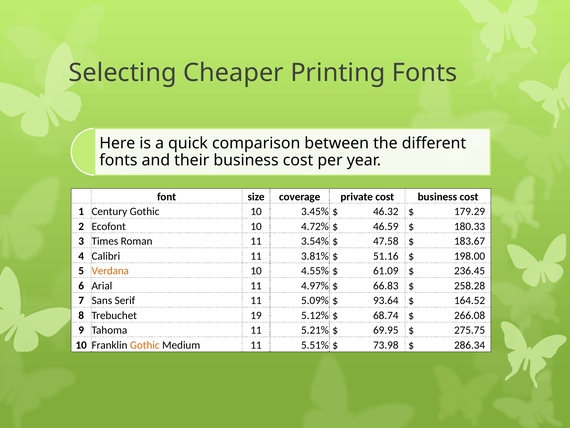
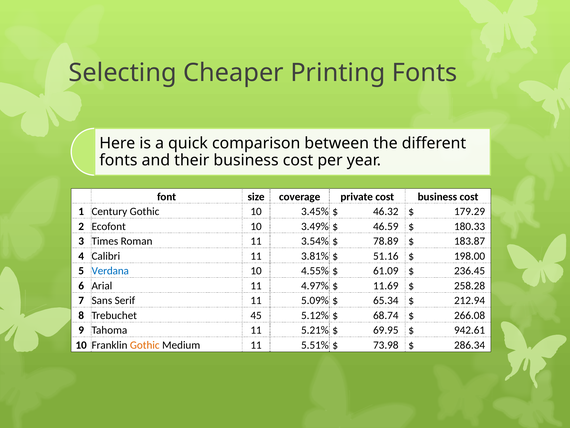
4.72%: 4.72% -> 3.49% (315, 226)
47.58: 47.58 -> 78.89 (386, 241)
183.67: 183.67 -> 183.87 (470, 241)
Verdana colour: orange -> blue (110, 271)
66.83: 66.83 -> 11.69 (386, 285)
93.64: 93.64 -> 65.34 (386, 300)
164.52: 164.52 -> 212.94 (470, 300)
19: 19 -> 45 (256, 315)
275.75: 275.75 -> 942.61 (470, 330)
